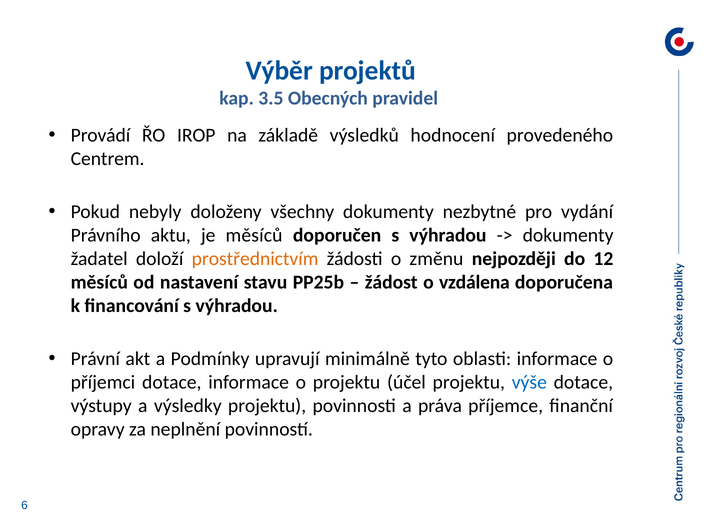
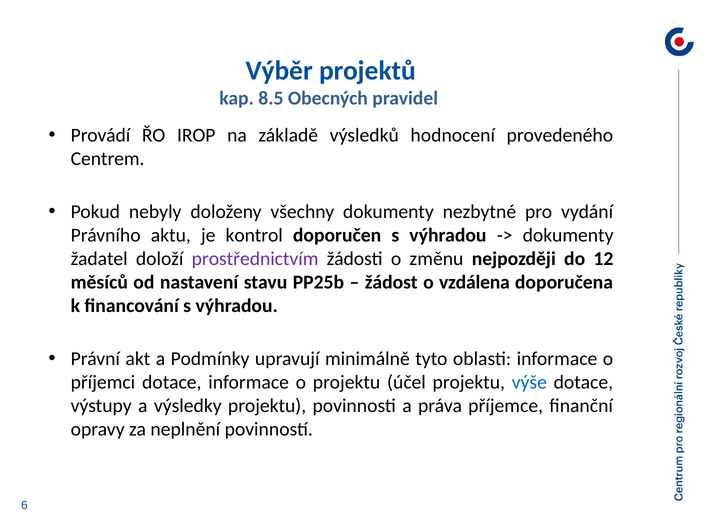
3.5: 3.5 -> 8.5 (271, 98)
je měsíců: měsíců -> kontrol (254, 236)
prostřednictvím colour: orange -> purple (255, 259)
